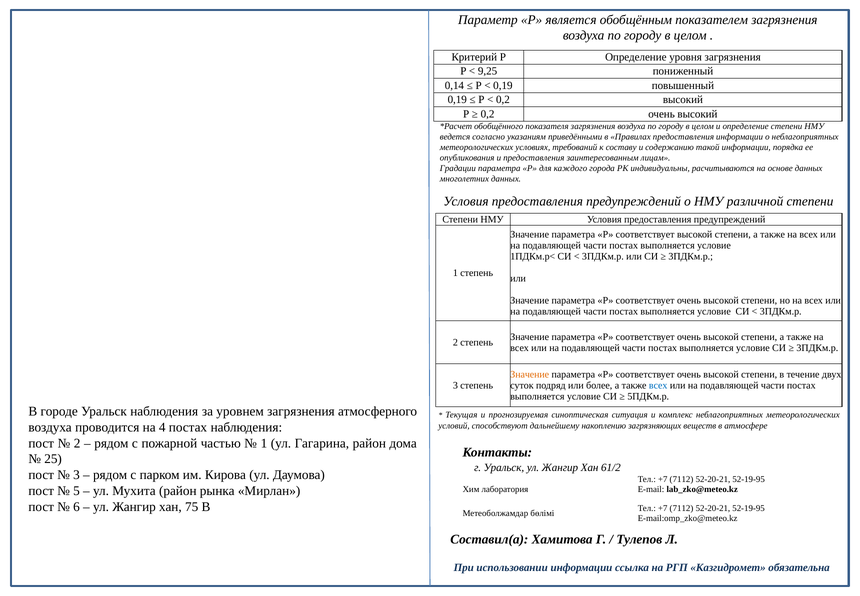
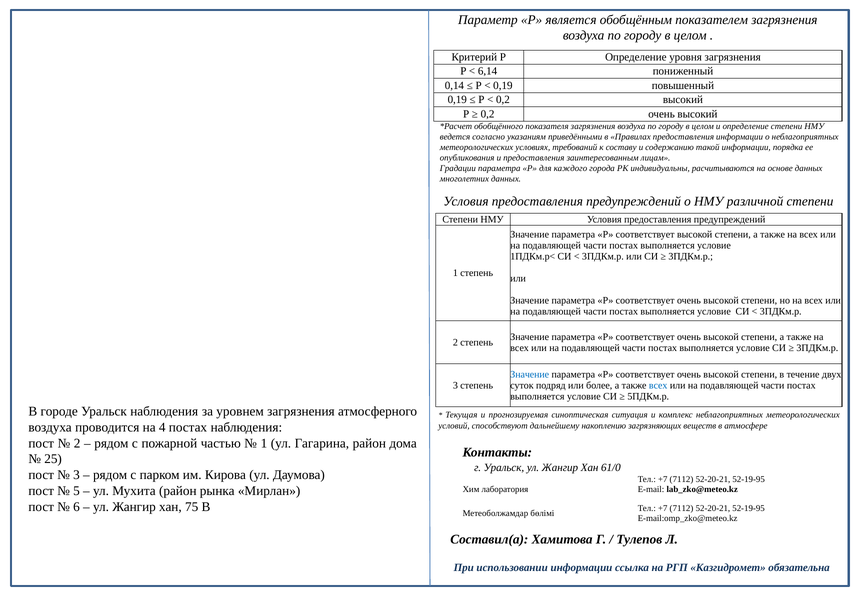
9,25: 9,25 -> 6,14 (488, 71)
Значение colour: orange -> blue (530, 374)
61/2: 61/2 -> 61/0 (611, 467)
